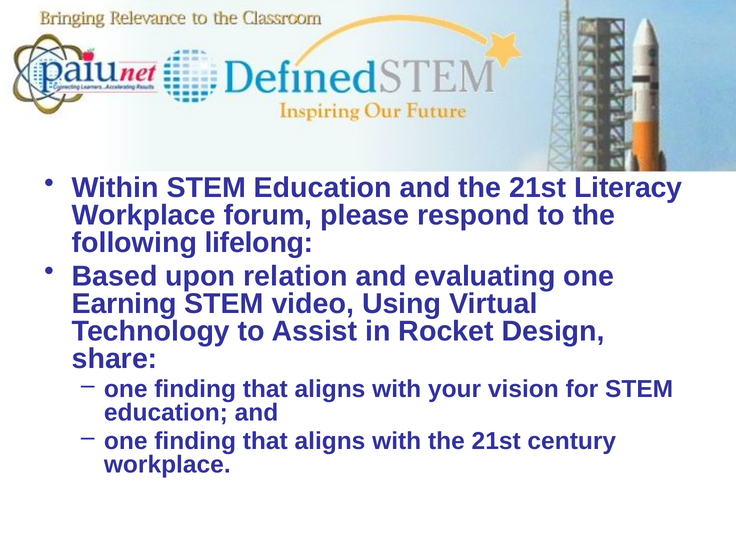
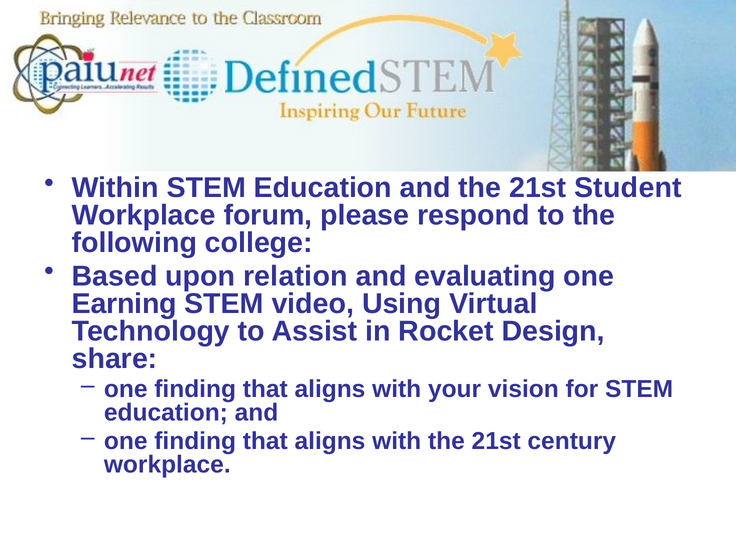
Literacy: Literacy -> Student (628, 188)
lifelong: lifelong -> college (259, 243)
